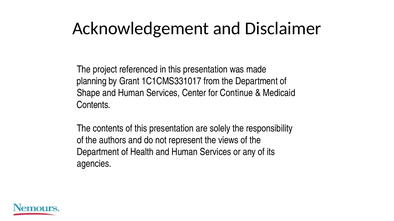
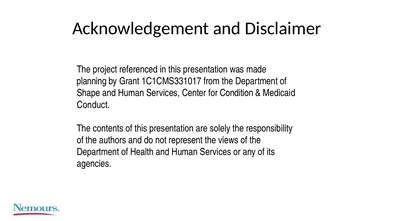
Continue: Continue -> Condition (237, 93)
Contents: Contents -> Conduct (93, 105)
